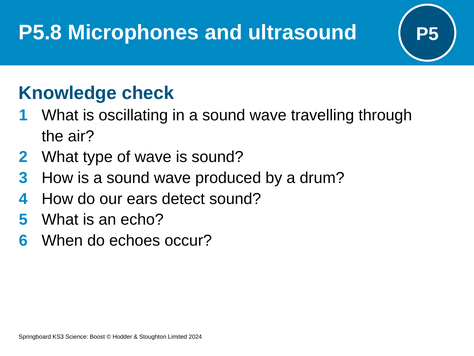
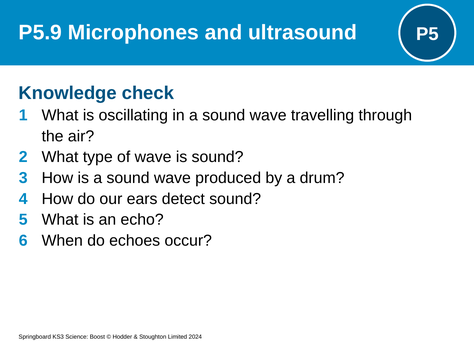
P5.8: P5.8 -> P5.9 (40, 33)
